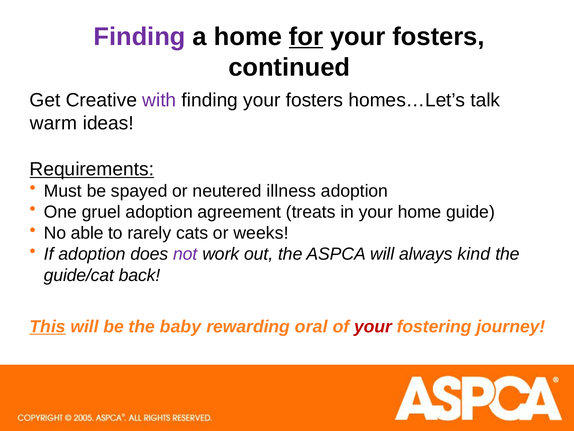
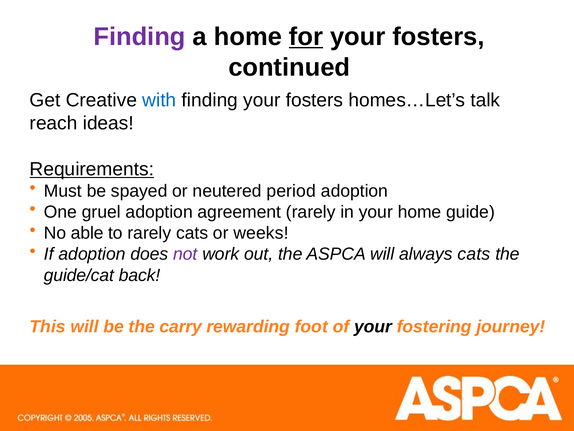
with colour: purple -> blue (159, 100)
warm: warm -> reach (54, 123)
illness: illness -> period (291, 191)
agreement treats: treats -> rarely (311, 212)
always kind: kind -> cats (474, 254)
This underline: present -> none (48, 326)
baby: baby -> carry (181, 326)
oral: oral -> foot (311, 326)
your colour: red -> black (373, 326)
